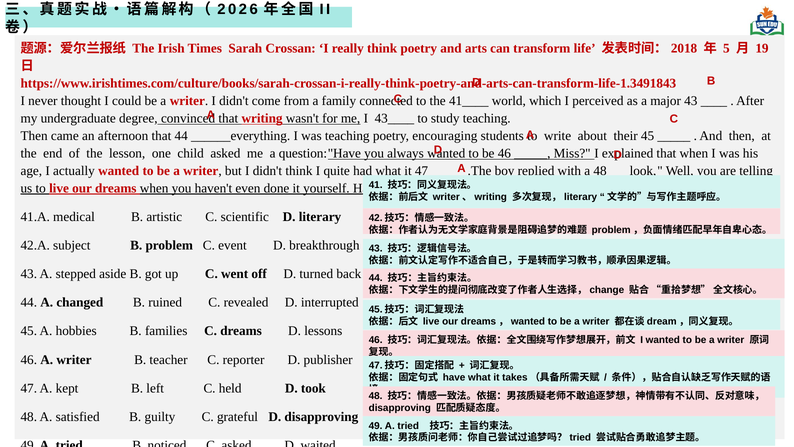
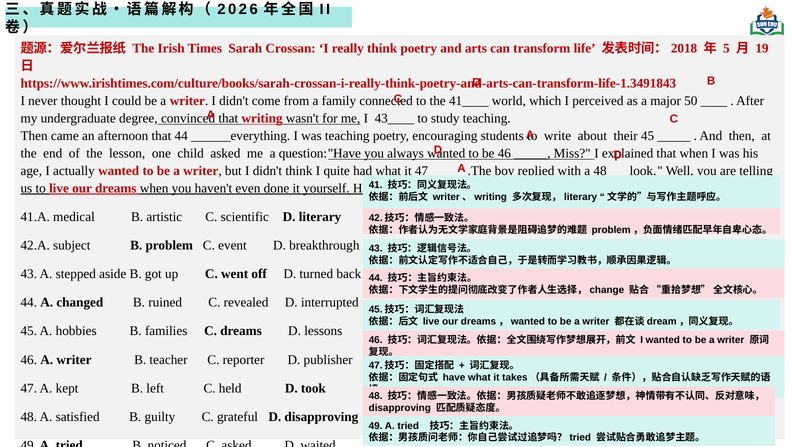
major 43: 43 -> 50 (691, 101)
